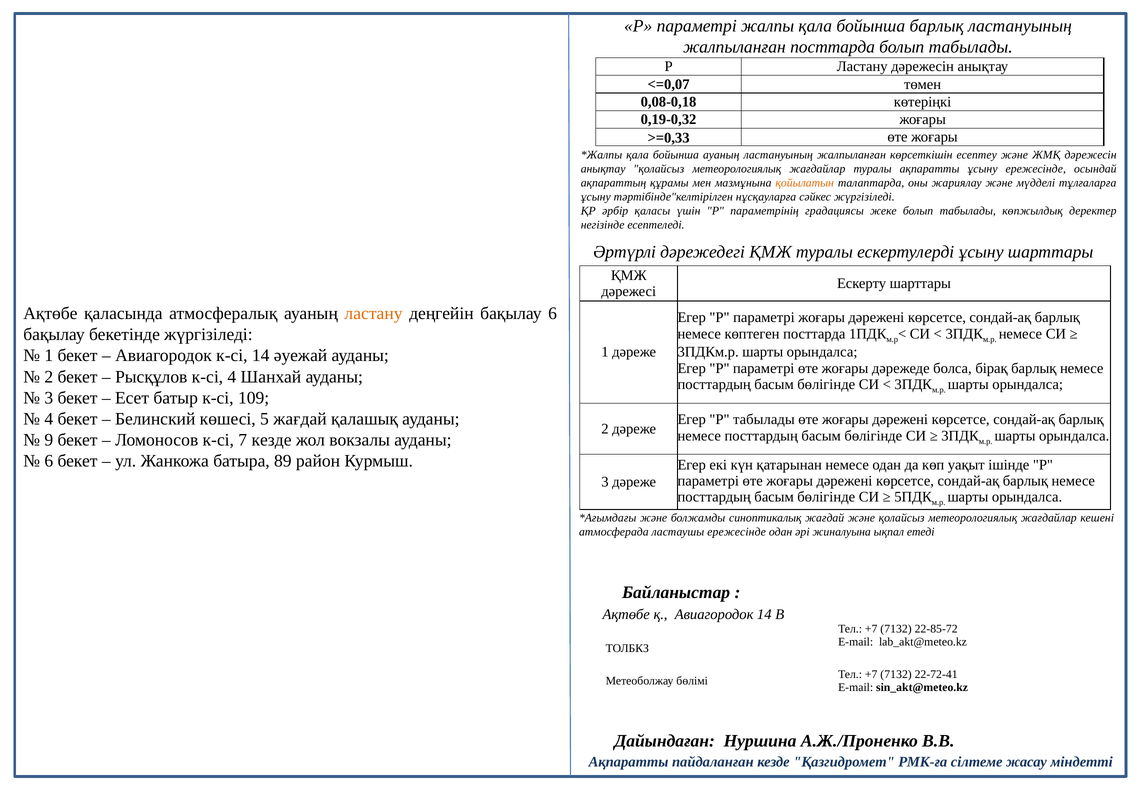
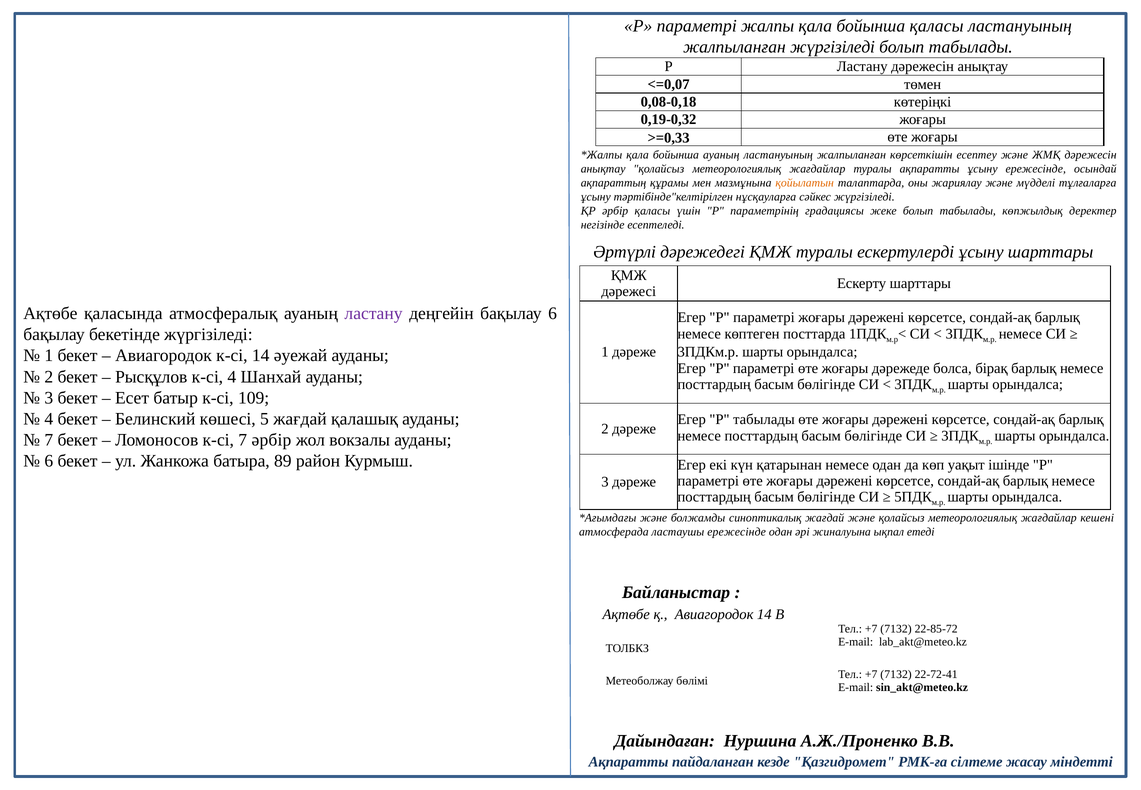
бойынша барлық: барлық -> қаласы (937, 26)
жалпыланған посттарда: посттарда -> жүргізіледі (833, 47)
ластану colour: orange -> purple (374, 314)
9: 9 -> 7 (49, 440)
7 кезде: кезде -> әрбір (271, 440)
